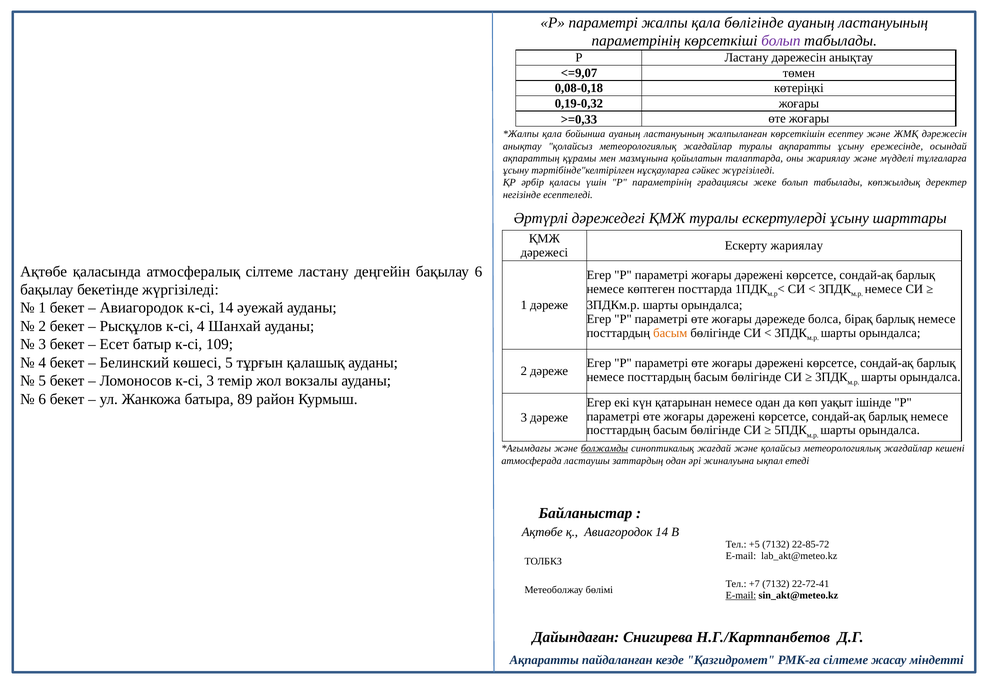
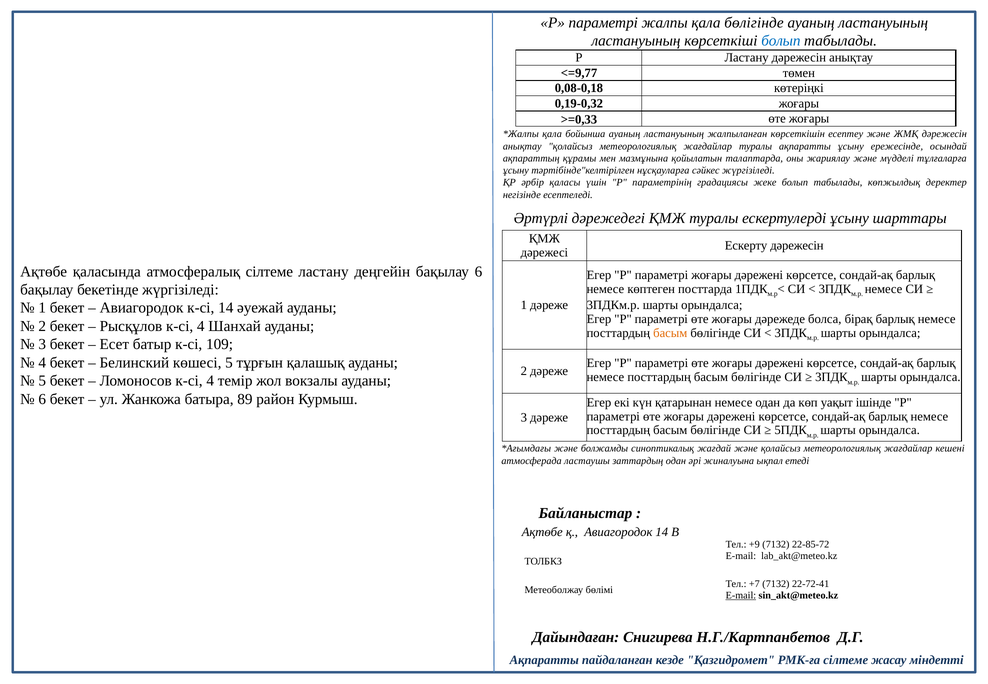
параметрінің: параметрінің -> ластануының (636, 41)
болып colour: purple -> blue (781, 41)
<=9,07: <=9,07 -> <=9,77 (579, 73)
Ескерту жариялау: жариялау -> дәрежесін (797, 245)
Ломоносов к-сі 3: 3 -> 4 (210, 381)
болжамды underline: present -> none (605, 449)
+5: +5 -> +9 (754, 545)
